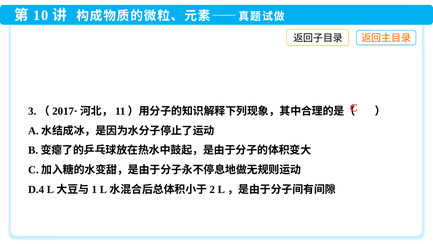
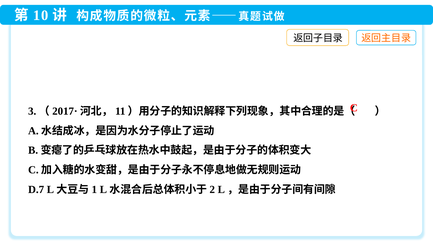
D.4: D.4 -> D.7 (36, 189)
